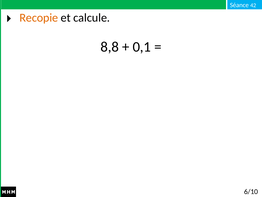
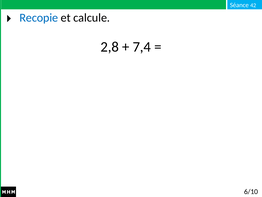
Recopie colour: orange -> blue (39, 18)
8,8: 8,8 -> 2,8 (110, 47)
0,1: 0,1 -> 7,4 (142, 47)
